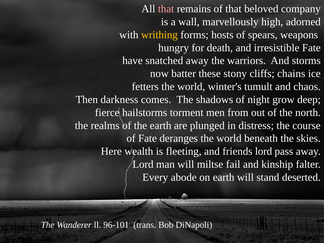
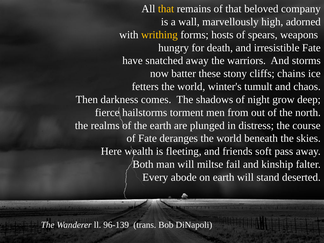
that colour: pink -> yellow (166, 9)
friends lord: lord -> soft (263, 151)
Lord: Lord -> Both (143, 164)
96-101: 96-101 -> 96-139 (116, 225)
